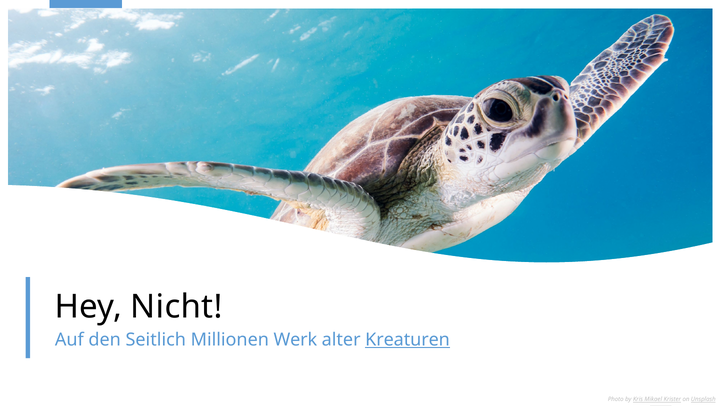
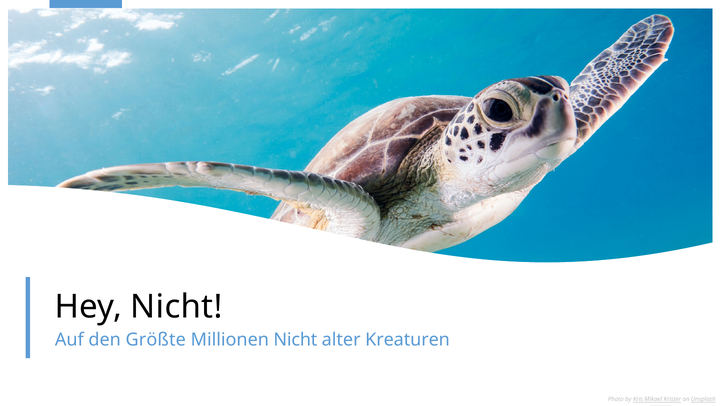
Seitlich: Seitlich -> Größte (156, 339)
Millionen Werk: Werk -> Nicht (295, 339)
Kreaturen underline: present -> none (408, 339)
